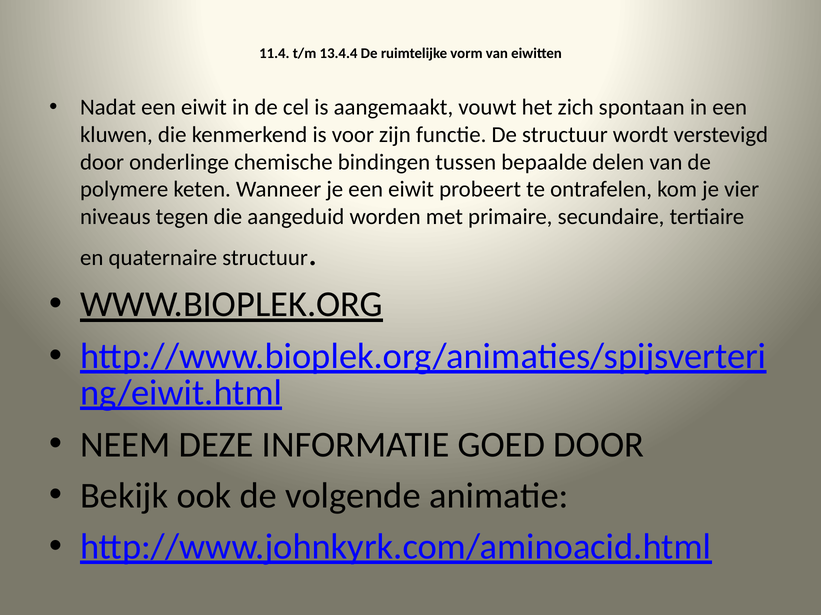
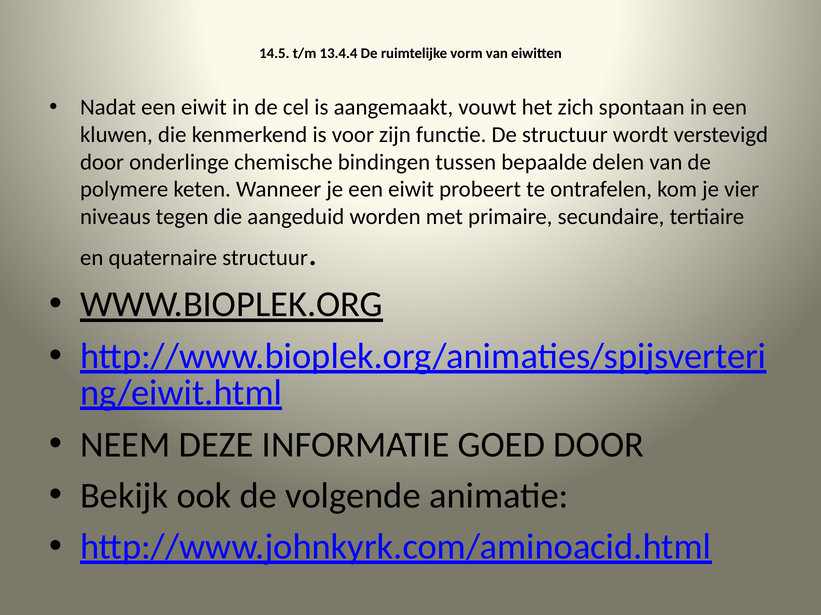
11.4: 11.4 -> 14.5 (274, 54)
